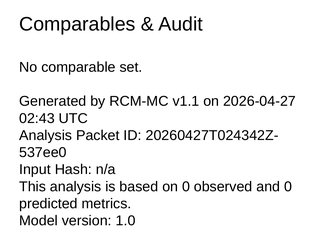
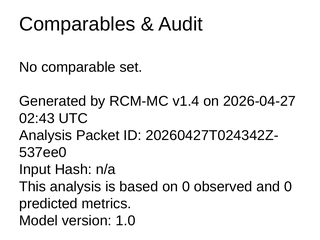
v1.1: v1.1 -> v1.4 (186, 101)
